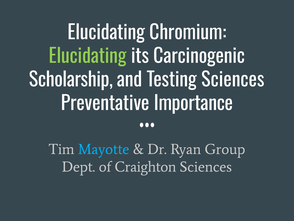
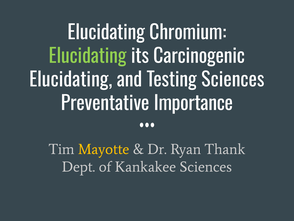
Scholarship: Scholarship -> Elucidating (71, 80)
Mayotte colour: light blue -> yellow (104, 149)
Group: Group -> Thank (225, 149)
Craighton: Craighton -> Kankakee (145, 167)
